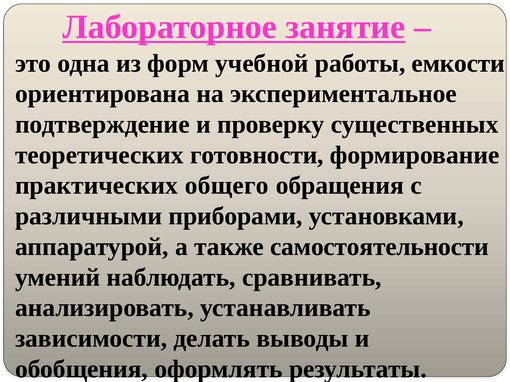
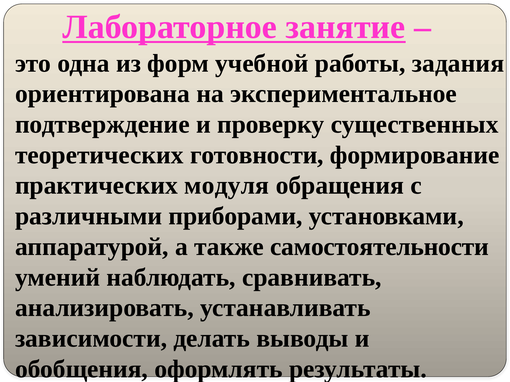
емкости: емкости -> задания (458, 63)
общего: общего -> модуля (227, 186)
